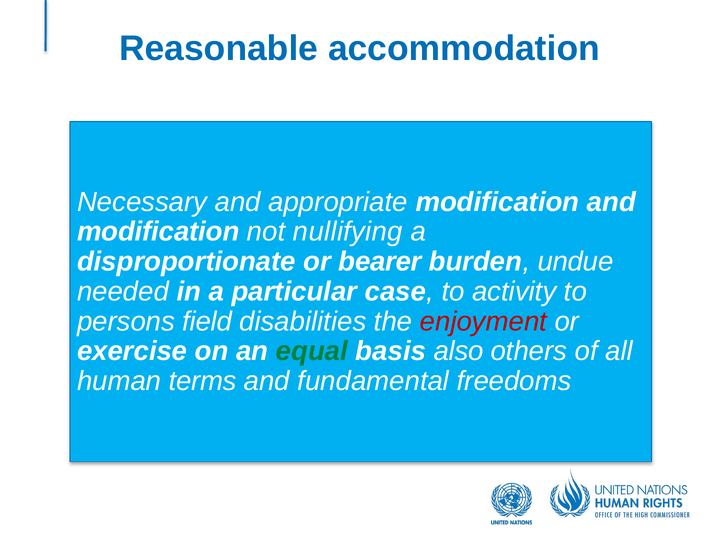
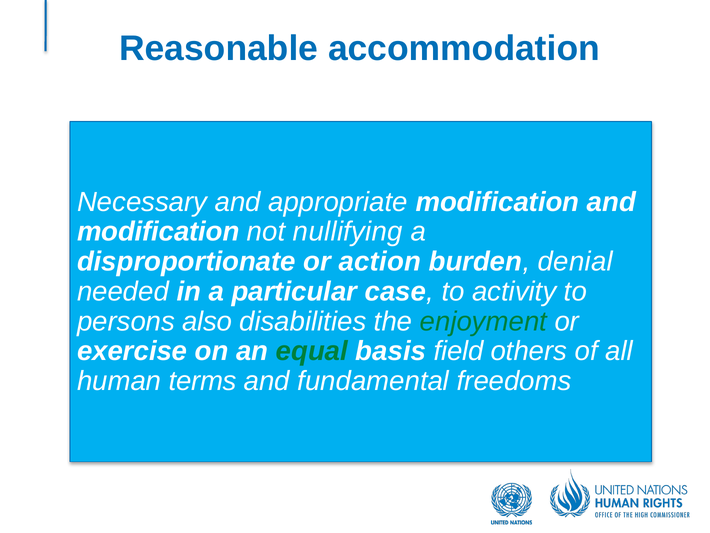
bearer: bearer -> action (380, 261)
undue: undue -> denial (575, 261)
field: field -> also (207, 321)
enjoyment colour: red -> green (483, 321)
also: also -> field (459, 351)
